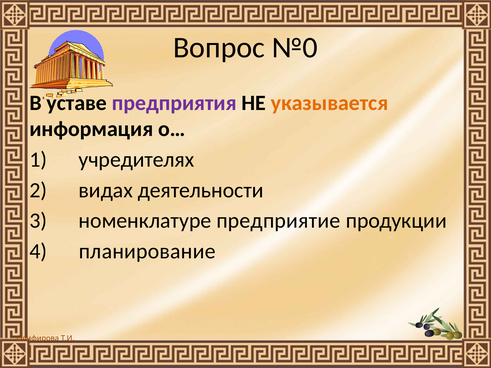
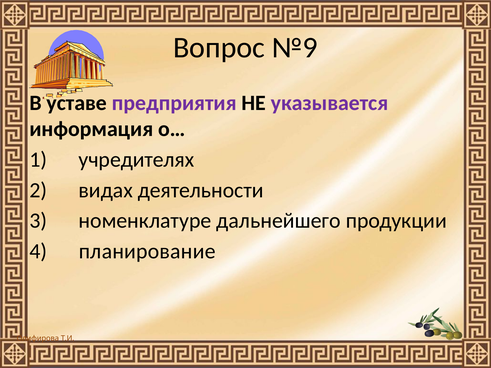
№0: №0 -> №9 (295, 48)
указывается colour: orange -> purple (330, 103)
предприятие: предприятие -> дальнейшего (278, 221)
